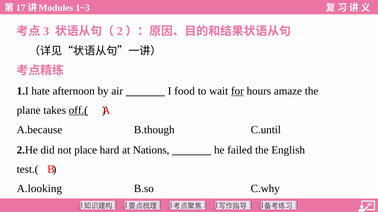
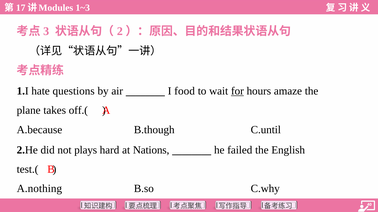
afternoon: afternoon -> questions (74, 91)
off.( underline: present -> none (78, 111)
place: place -> plays (86, 150)
A.looking: A.looking -> A.nothing (39, 189)
